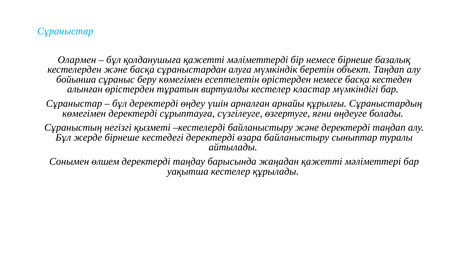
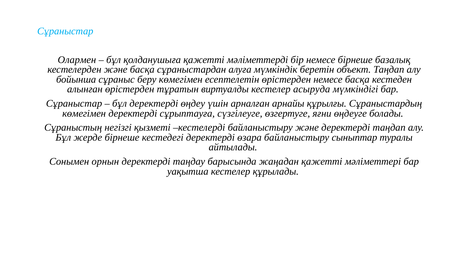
кластар: кластар -> асыруда (312, 89)
өлшем: өлшем -> орнын (105, 162)
